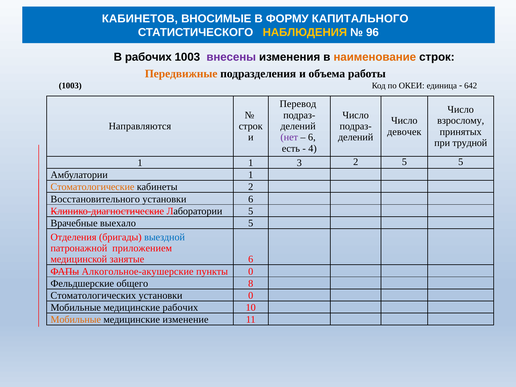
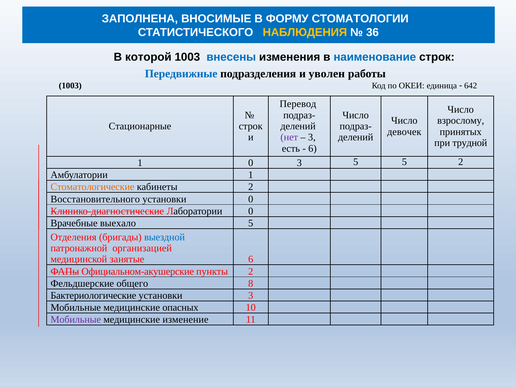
КАБИНЕТОВ: КАБИНЕТОВ -> ЗАПОЛНЕНА (140, 19)
КАПИТАЛЬНОГО: КАПИТАЛЬНОГО -> СТОМАТОЛОГИИ (360, 19)
96: 96 -> 36 (372, 33)
В рабочих: рабочих -> которой (148, 57)
внесены colour: purple -> blue (231, 57)
наименование colour: orange -> blue (375, 57)
Передвижные colour: orange -> blue (181, 74)
объема: объема -> уволен (327, 74)
Направляются: Направляются -> Стационарные (140, 126)
6: 6 -> 3 (312, 137)
4: 4 -> 6 (312, 148)
1 1: 1 -> 0 (251, 163)
3 2: 2 -> 5 (356, 162)
5 5: 5 -> 2 (461, 162)
установки 6: 6 -> 0 (251, 199)
Лаборатории 5: 5 -> 0 (251, 211)
приложением: приложением -> организацией (142, 248)
Алкогольное-акушерские: Алкогольное-акушерские -> Официальном-акушерские (138, 271)
пункты 0: 0 -> 2 (251, 271)
Стоматологических: Стоматологических -> Бактериологические (93, 296)
установки 0: 0 -> 3 (251, 296)
медицинские рабочих: рабочих -> опасных (180, 308)
Мобильные colour: orange -> purple (76, 320)
